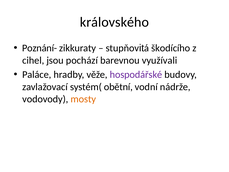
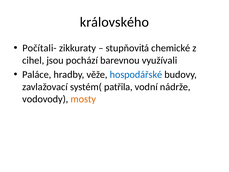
Poznání-: Poznání- -> Počítali- (39, 48)
škodícího: škodícího -> chemické (171, 48)
hospodářské colour: purple -> blue (136, 75)
obětní: obětní -> patřila (118, 87)
